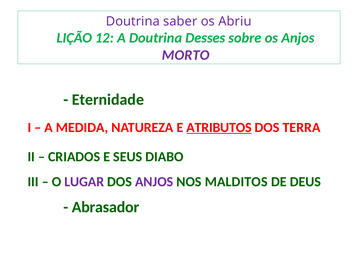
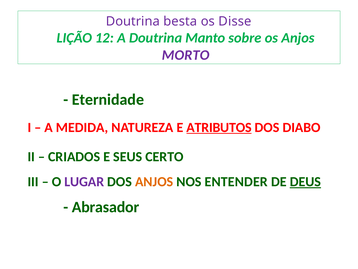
saber: saber -> besta (180, 21)
Abriu: Abriu -> Disse (235, 21)
Desses: Desses -> Manto (205, 38)
TERRA: TERRA -> DIABO (302, 127)
DIABO: DIABO -> CERTO (164, 156)
ANJOS colour: purple -> orange (154, 181)
MALDITOS: MALDITOS -> ENTENDER (236, 181)
DEUS underline: none -> present (305, 181)
